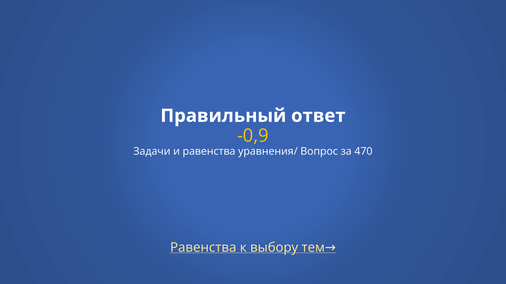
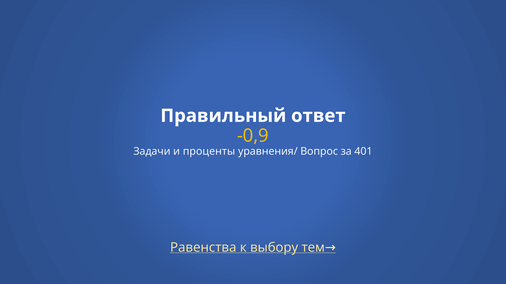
и равенства: равенства -> проценты (209, 152)
470: 470 -> 401 (363, 152)
